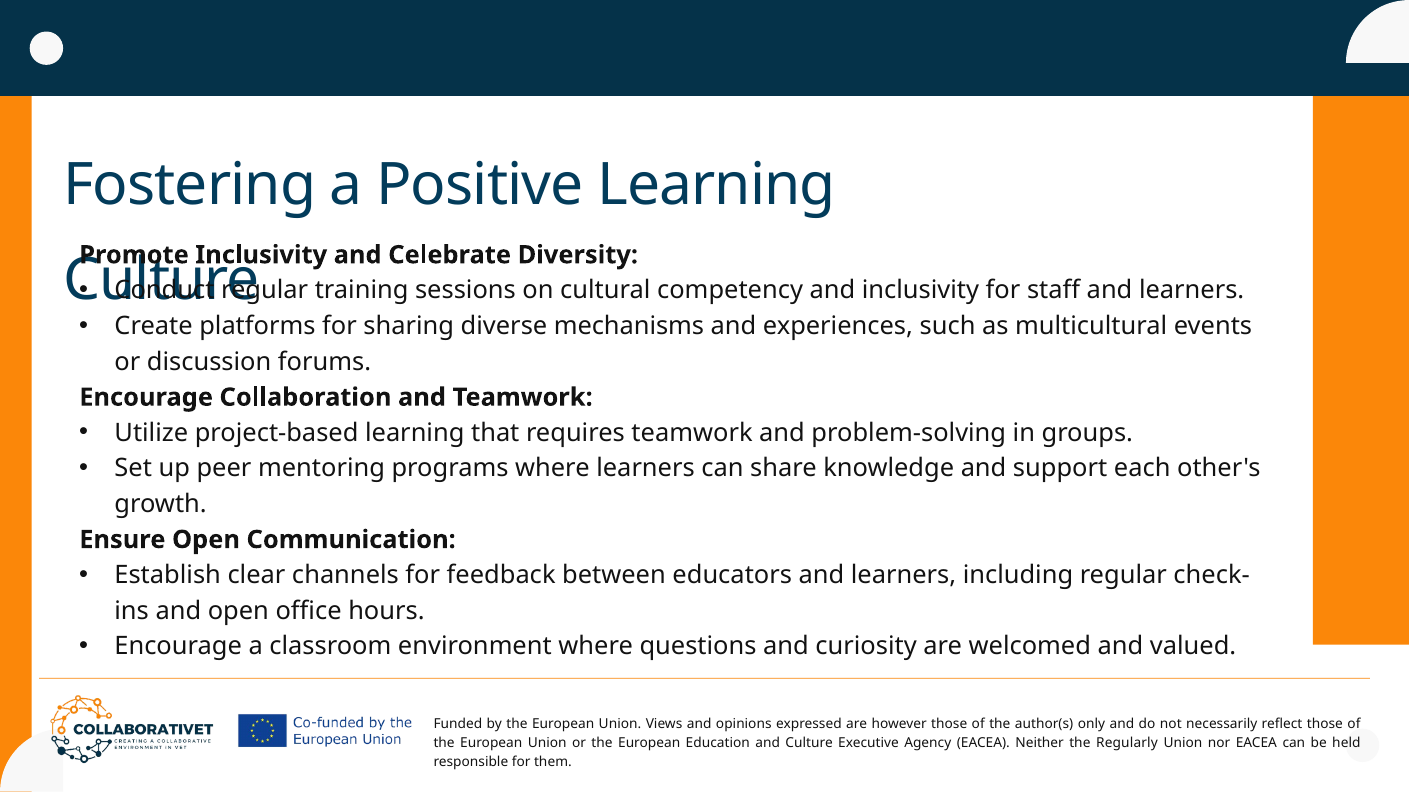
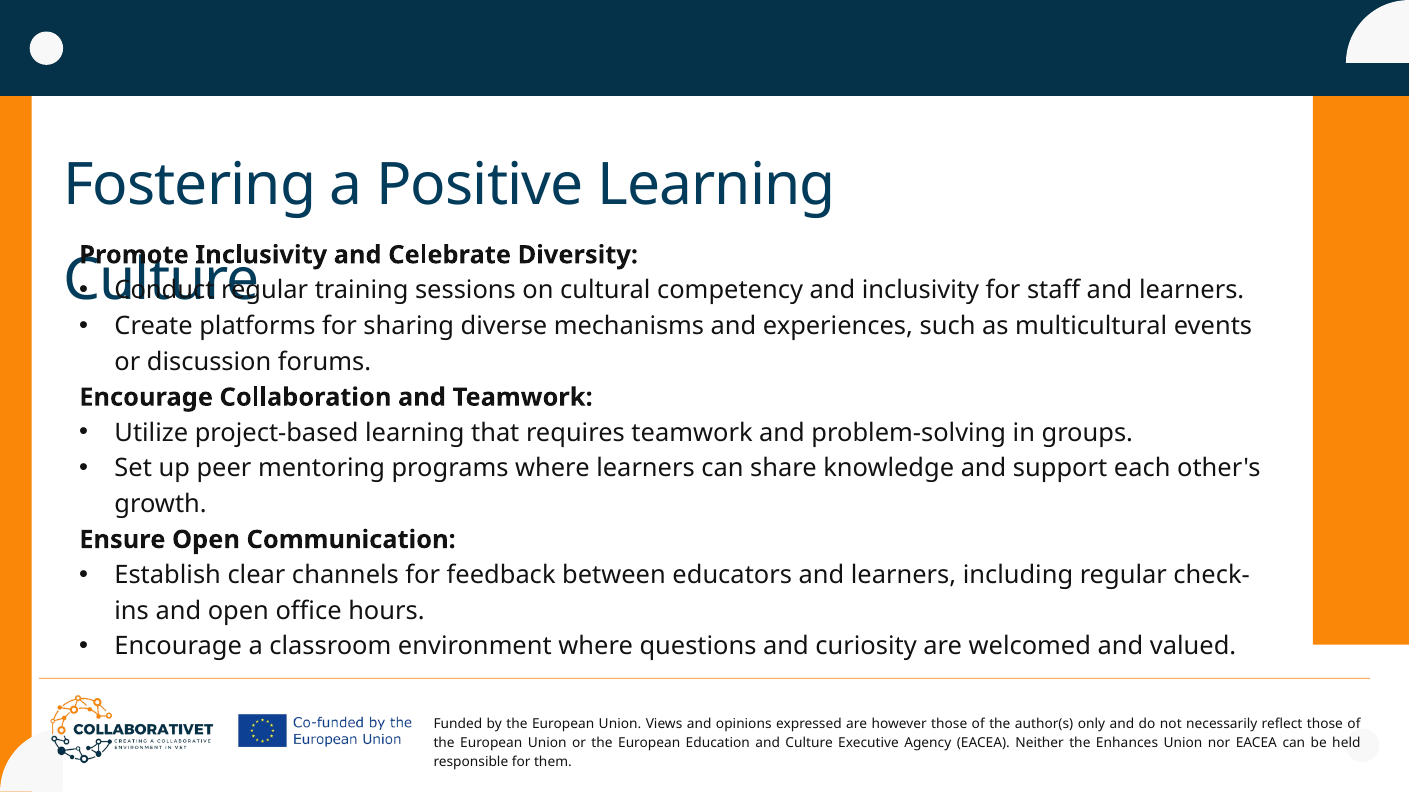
Regularly: Regularly -> Enhances (1127, 743)
